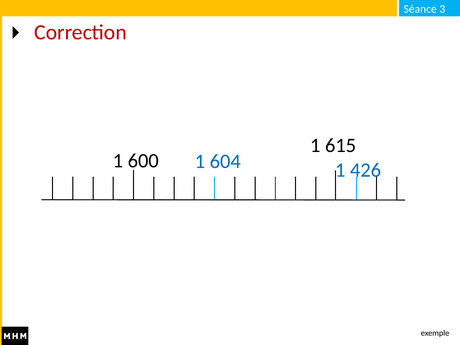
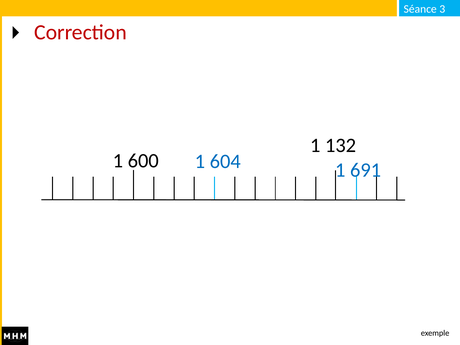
615: 615 -> 132 (341, 145)
426: 426 -> 691 (366, 170)
